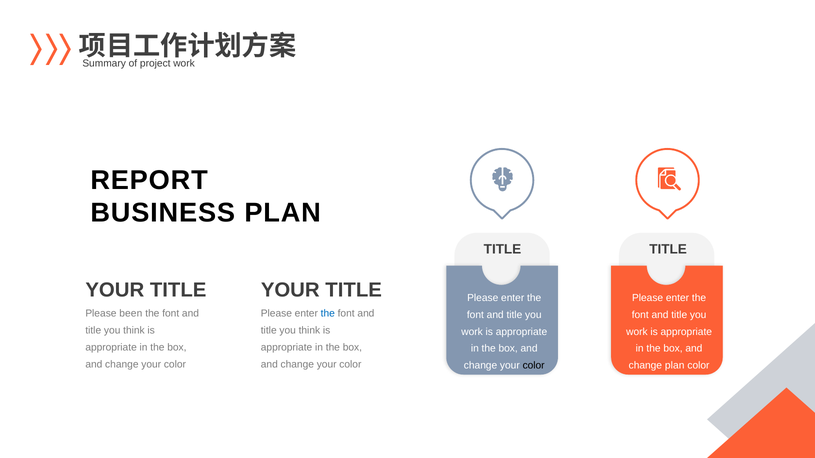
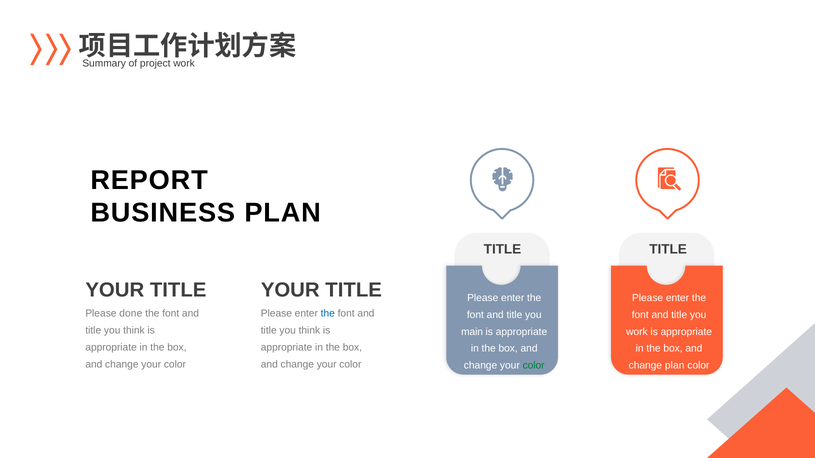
been: been -> done (131, 314)
work: work -> main (472, 332)
color colour: black -> green (534, 366)
